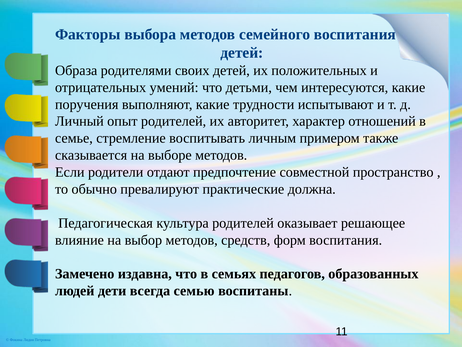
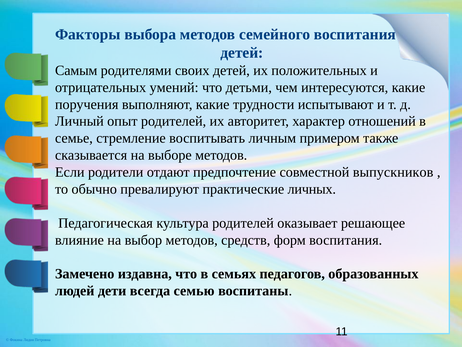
Образа: Образа -> Самым (76, 70)
пространство: пространство -> выпускников (393, 172)
должна: должна -> личных (312, 189)
